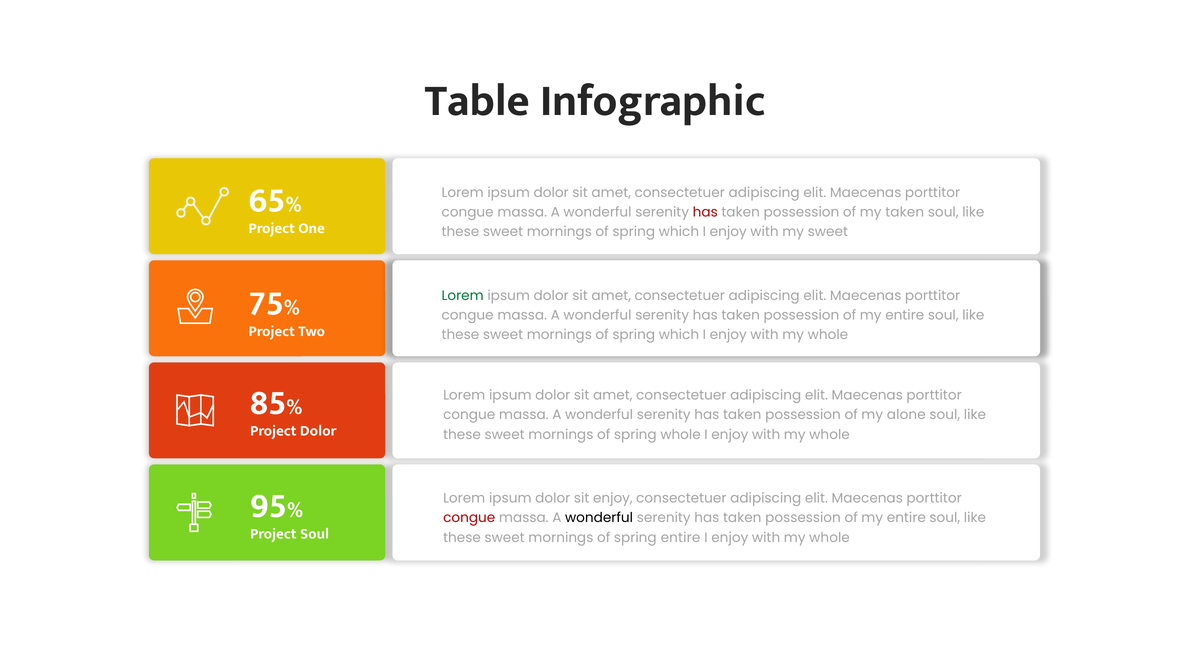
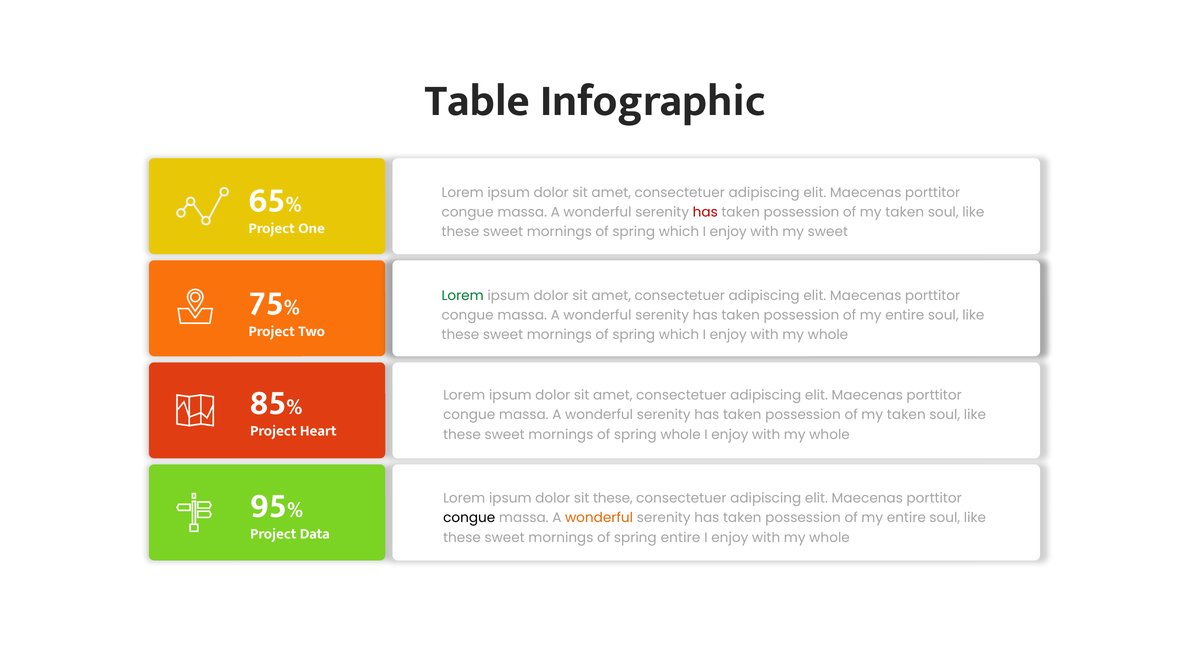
alone: alone -> taken (906, 415)
Project Dolor: Dolor -> Heart (318, 431)
sit enjoy: enjoy -> these (613, 498)
congue colour: red -> black (469, 518)
wonderful colour: black -> orange (599, 518)
Project Soul: Soul -> Data (315, 534)
